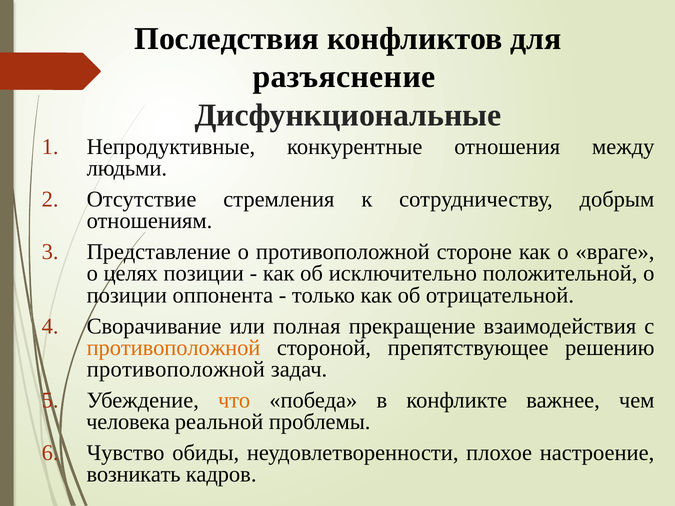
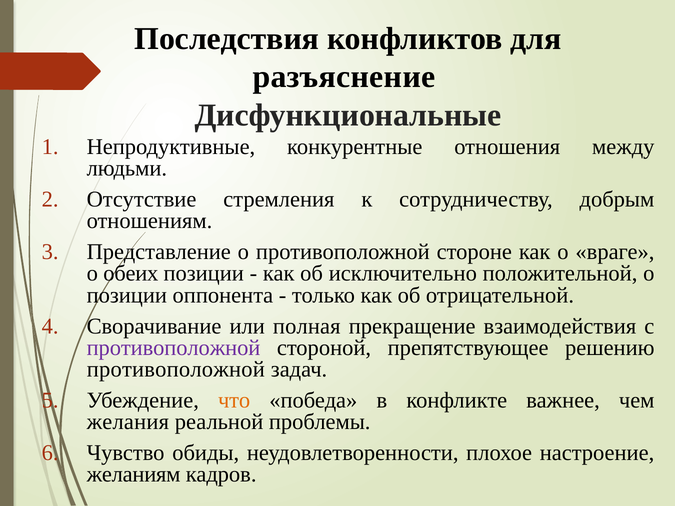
целях: целях -> обеих (131, 274)
противоположной colour: orange -> purple (174, 348)
человека: человека -> желания (128, 422)
возникать: возникать -> желаниям (134, 475)
